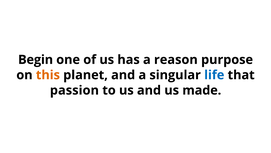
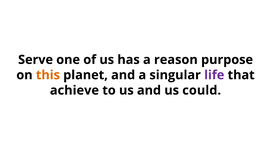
Begin: Begin -> Serve (36, 60)
life colour: blue -> purple (214, 75)
passion: passion -> achieve (74, 90)
made: made -> could (202, 90)
